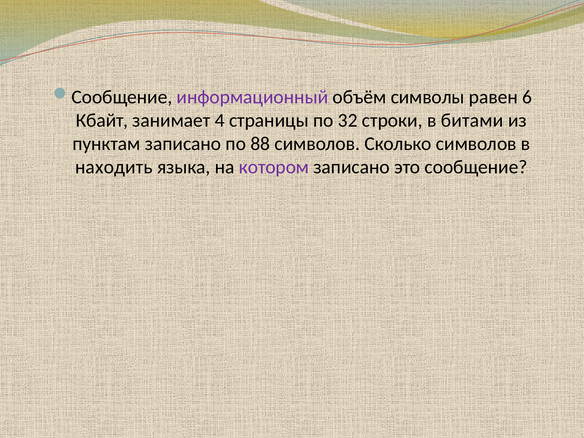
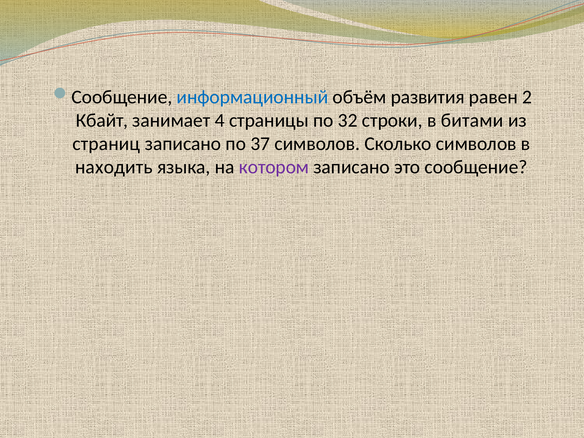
информационный colour: purple -> blue (252, 97)
символы: символы -> развития (428, 97)
6: 6 -> 2 (527, 97)
пунктам: пунктам -> страниц (106, 144)
88: 88 -> 37 (260, 144)
